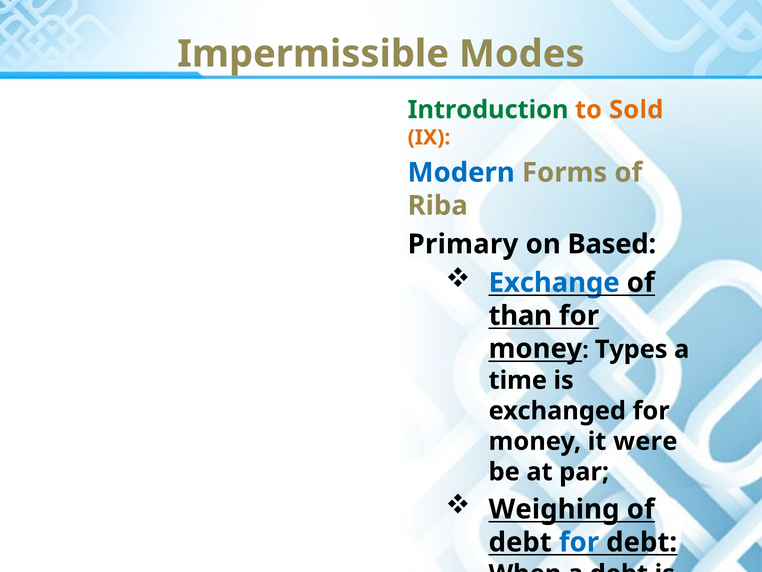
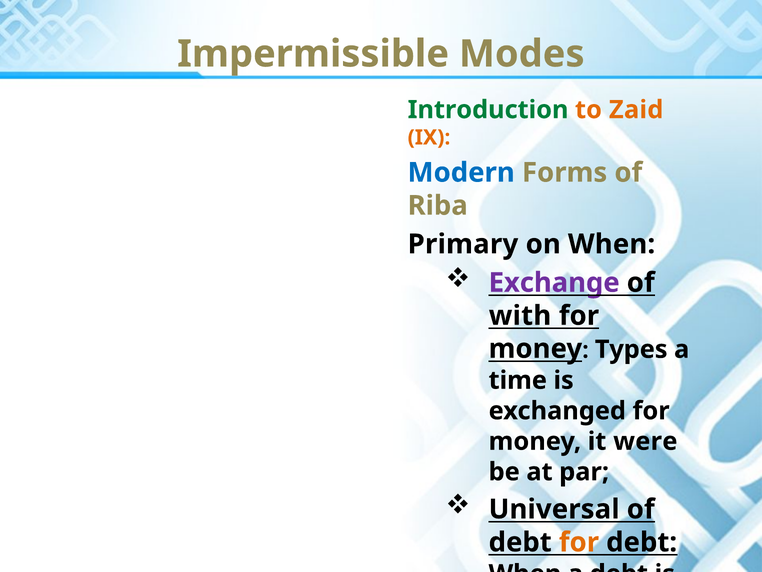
Sold: Sold -> Zaid (636, 110)
on Based: Based -> When (612, 244)
Exchange colour: blue -> purple (554, 282)
than: than -> with (520, 315)
Weighing: Weighing -> Universal (554, 509)
for colour: blue -> orange (579, 542)
